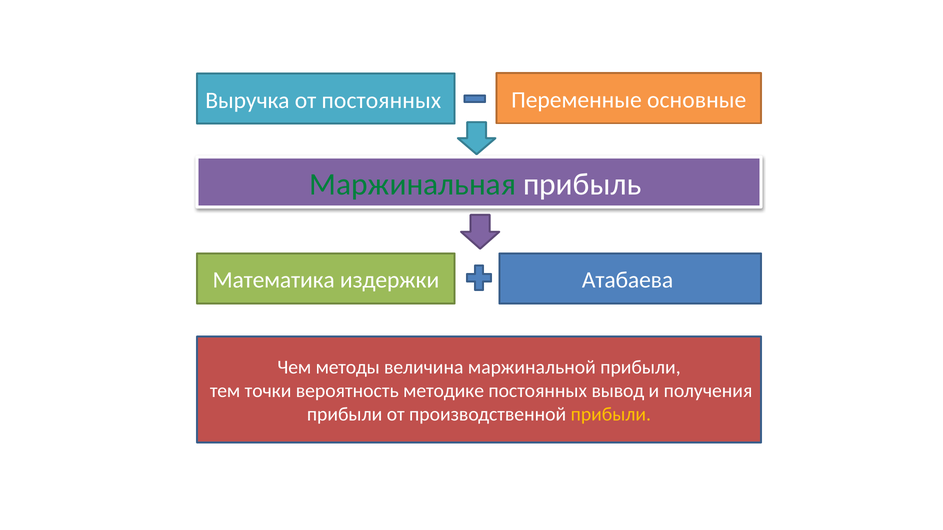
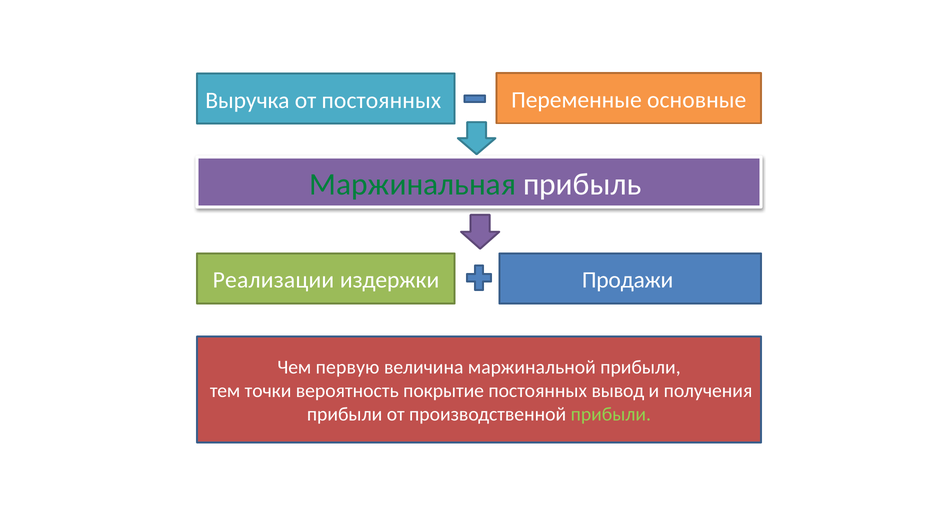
Математика: Математика -> Реализации (273, 280)
Атабаева: Атабаева -> Продажи (628, 280)
методы: методы -> первую (348, 368)
методике: методике -> покрытие (444, 391)
прибыли colour: yellow -> light green (611, 415)
